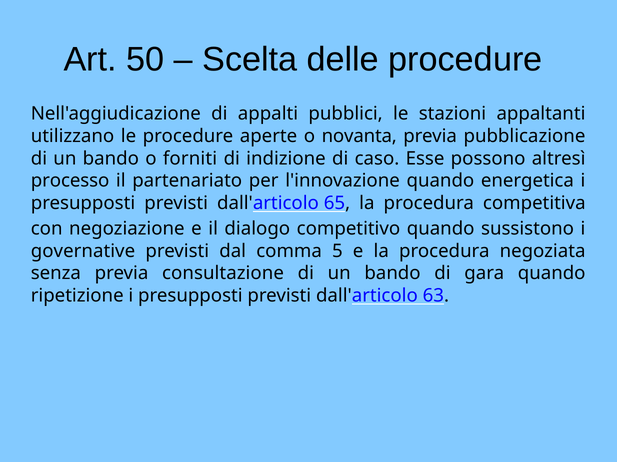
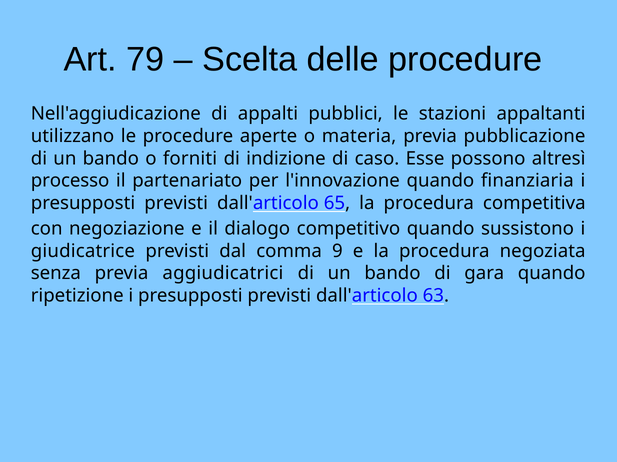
50: 50 -> 79 (145, 59)
novanta: novanta -> materia (359, 136)
energetica: energetica -> finanziaria (527, 181)
governative: governative -> giudicatrice (83, 251)
5: 5 -> 9 (337, 251)
consultazione: consultazione -> aggiudicatrici (223, 274)
